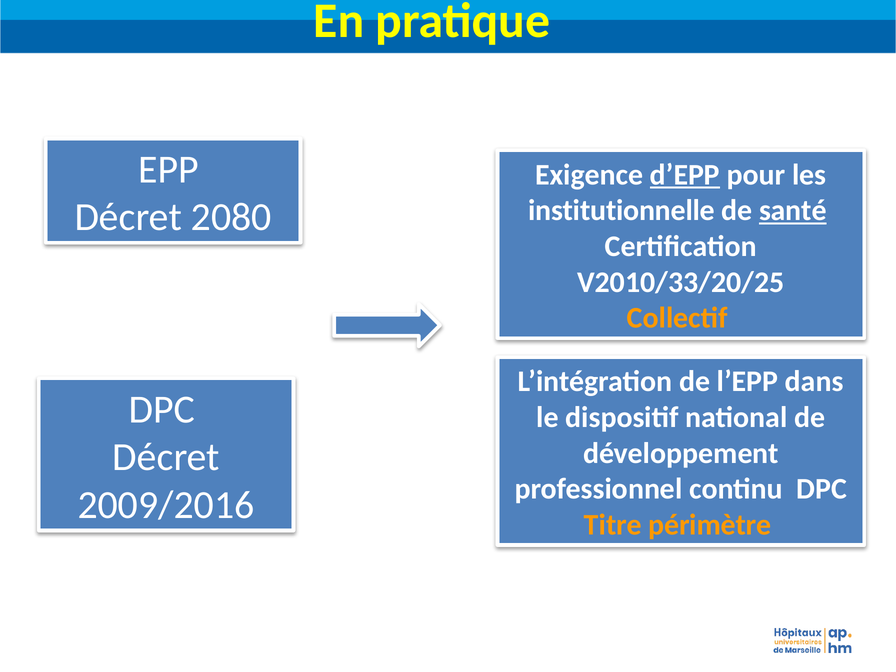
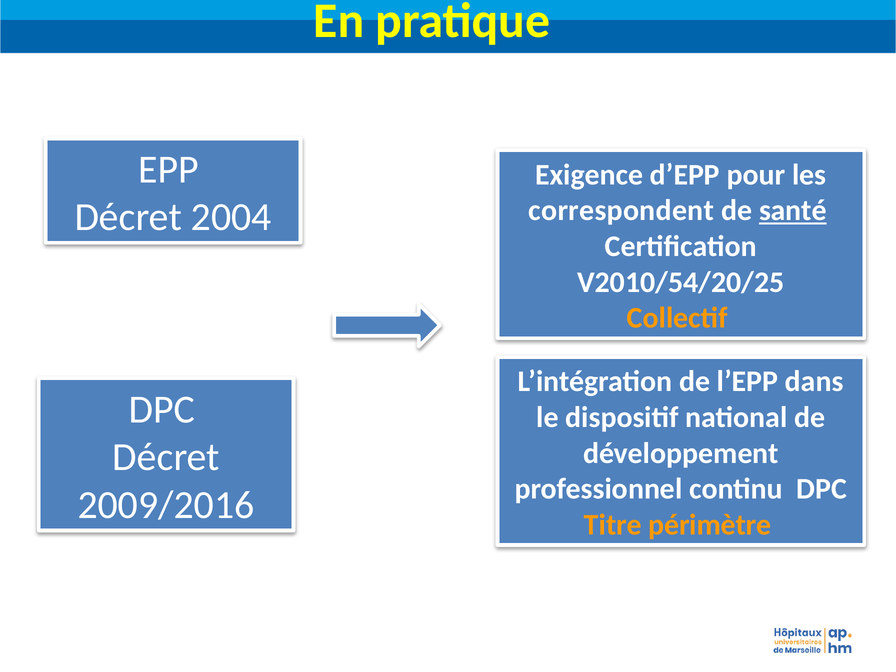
d’EPP underline: present -> none (685, 175)
institutionnelle: institutionnelle -> correspondent (621, 211)
2080: 2080 -> 2004 (231, 217)
V2010/33/20/25: V2010/33/20/25 -> V2010/54/20/25 (681, 282)
